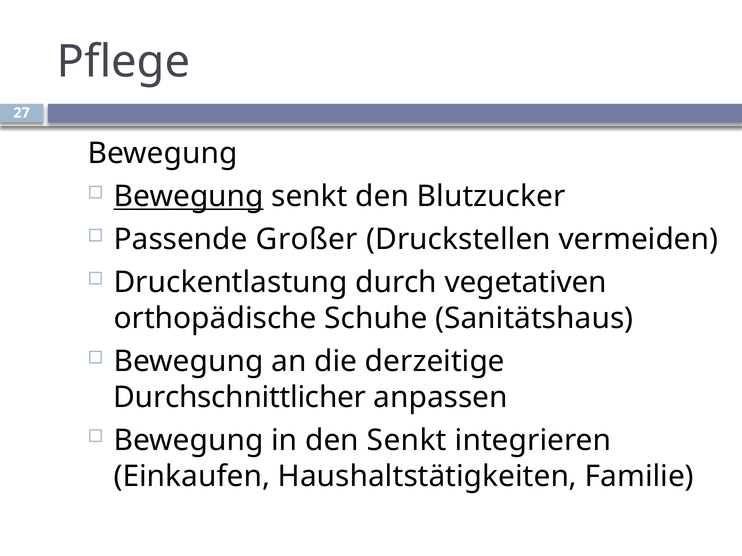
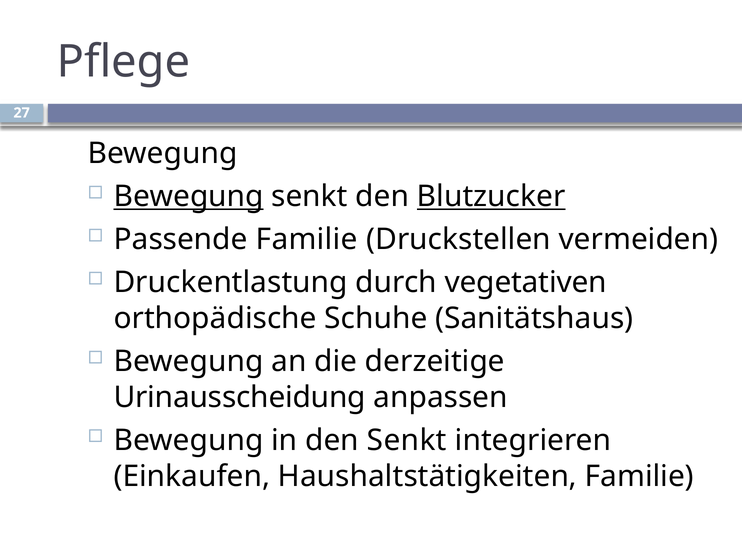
Blutzucker underline: none -> present (491, 197)
Passende Großer: Großer -> Familie (307, 240)
Durchschnittlicher: Durchschnittlicher -> Urinausscheidung (240, 398)
